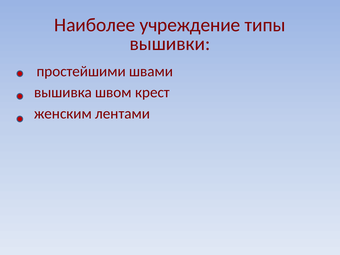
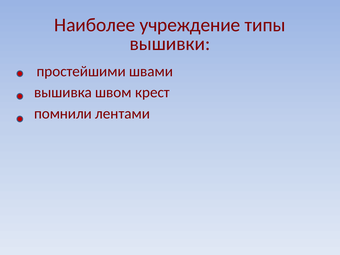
женским: женским -> помнили (63, 114)
